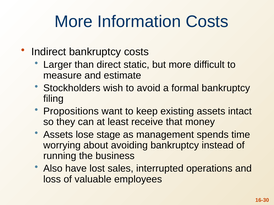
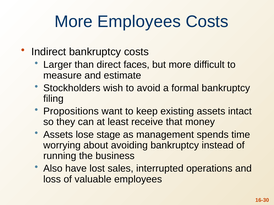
More Information: Information -> Employees (139, 22)
static: static -> faces (137, 65)
